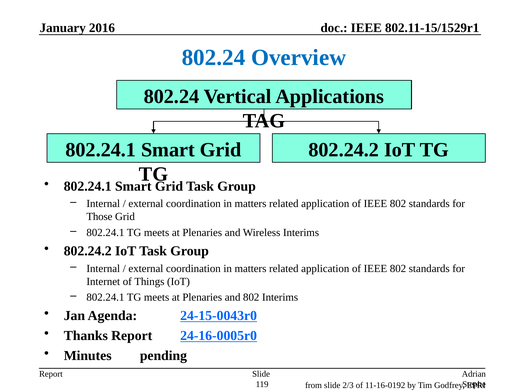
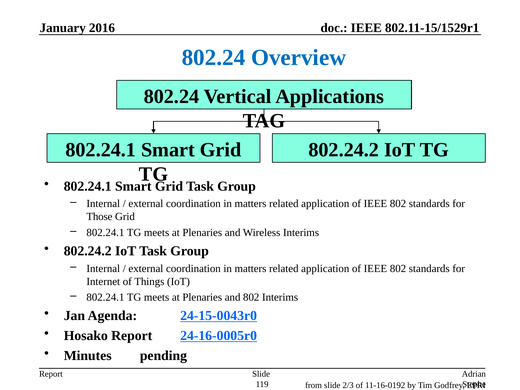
Thanks: Thanks -> Hosako (86, 336)
